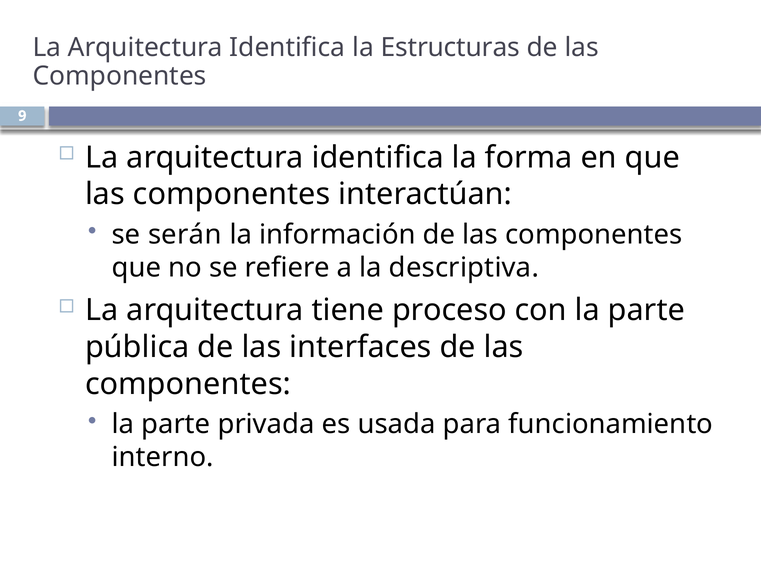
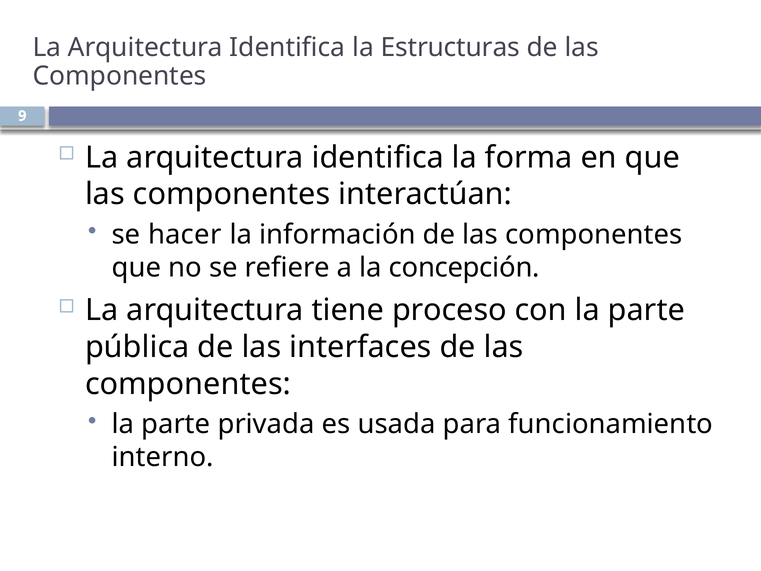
serán: serán -> hacer (185, 235)
descriptiva: descriptiva -> concepción (464, 268)
